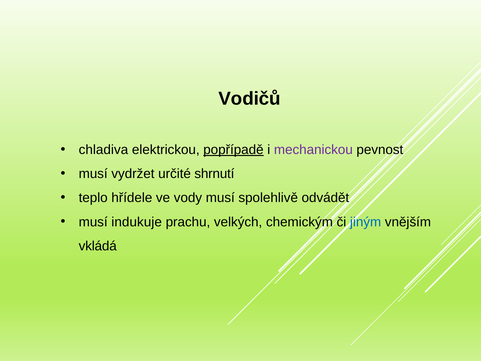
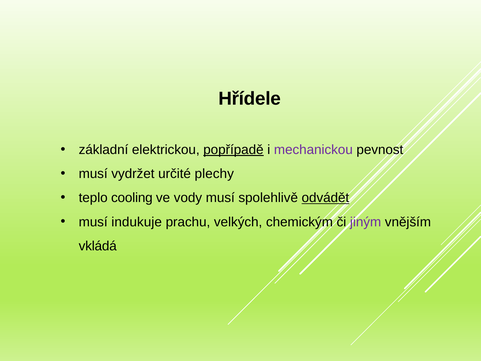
Vodičů: Vodičů -> Hřídele (250, 99)
chladiva: chladiva -> základní (103, 150)
shrnutí: shrnutí -> plechy (214, 174)
hřídele: hřídele -> cooling (132, 198)
odvádět underline: none -> present (325, 198)
jiným colour: blue -> purple (366, 222)
